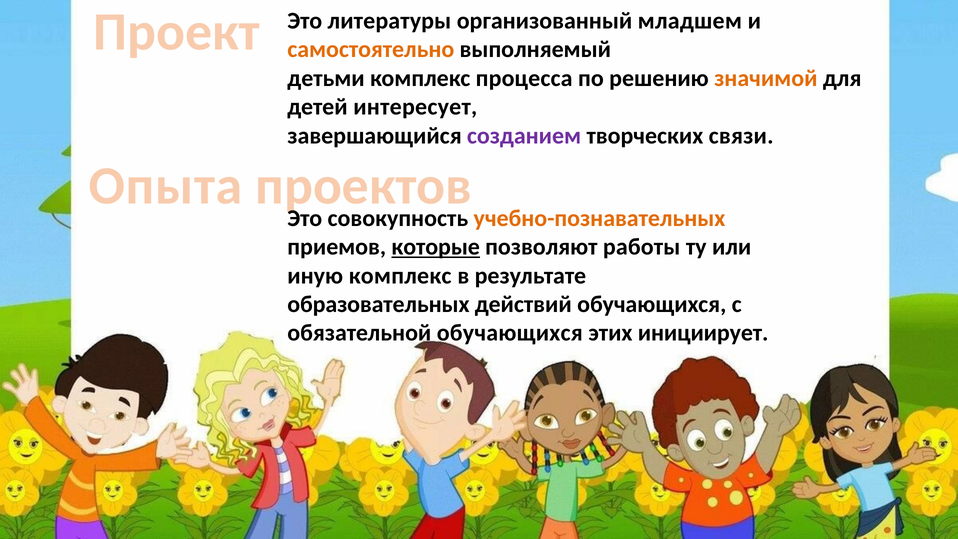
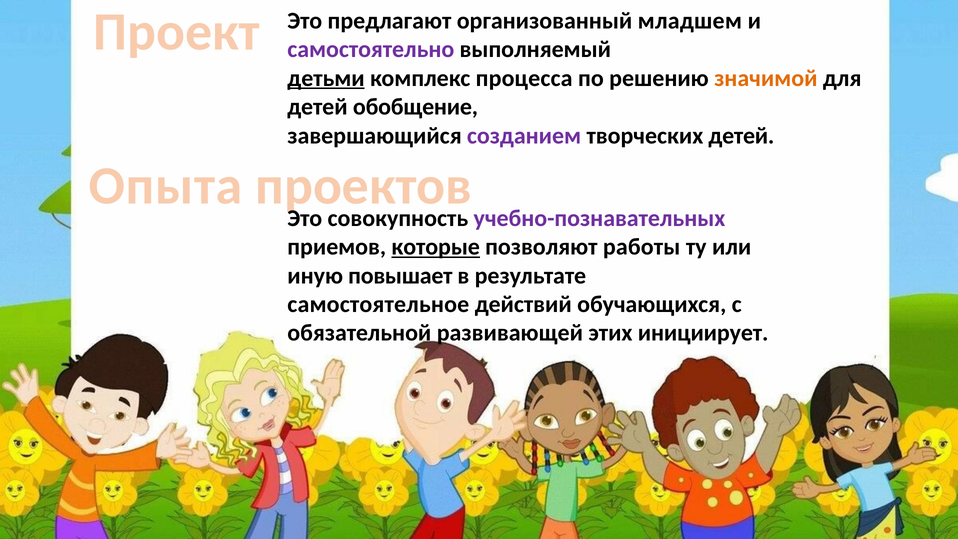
литературы: литературы -> предлагают (389, 21)
самостоятельно colour: orange -> purple (371, 49)
детьми underline: none -> present (326, 78)
интересует: интересует -> обобщение (415, 107)
творческих связи: связи -> детей (741, 136)
учебно-познавательных colour: orange -> purple (599, 218)
иную комплекс: комплекс -> повышает (400, 276)
образовательных: образовательных -> самостоятельное (378, 304)
обязательной обучающихся: обучающихся -> развивающей (510, 333)
